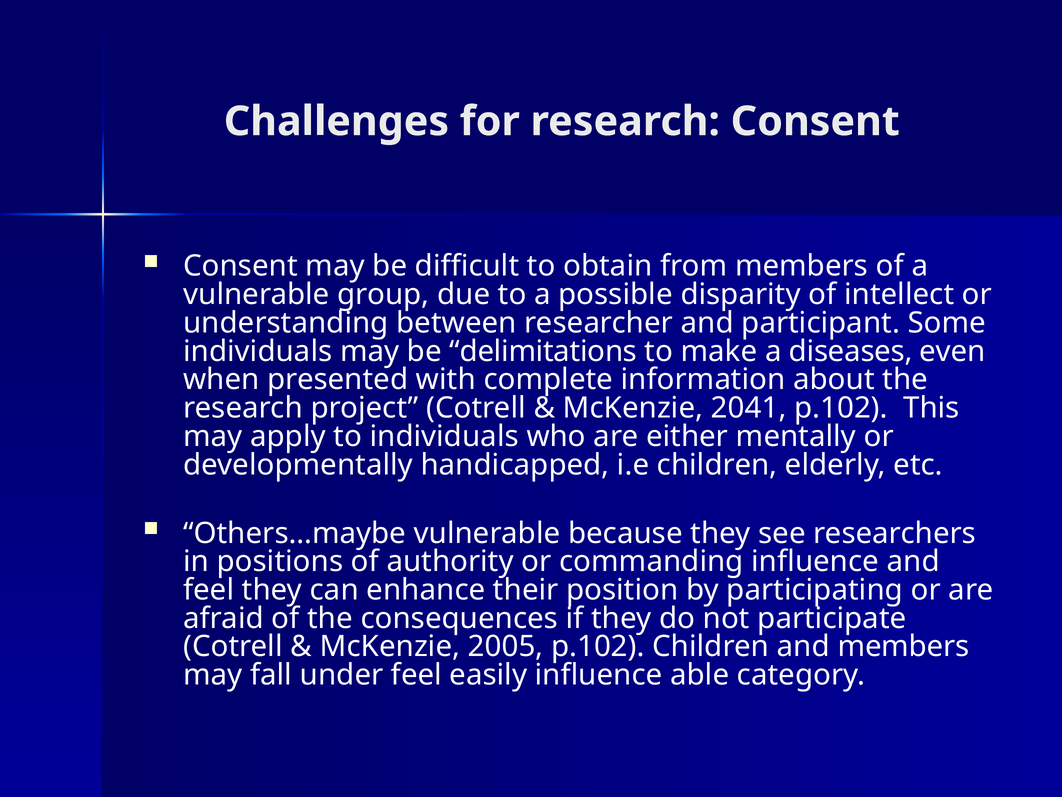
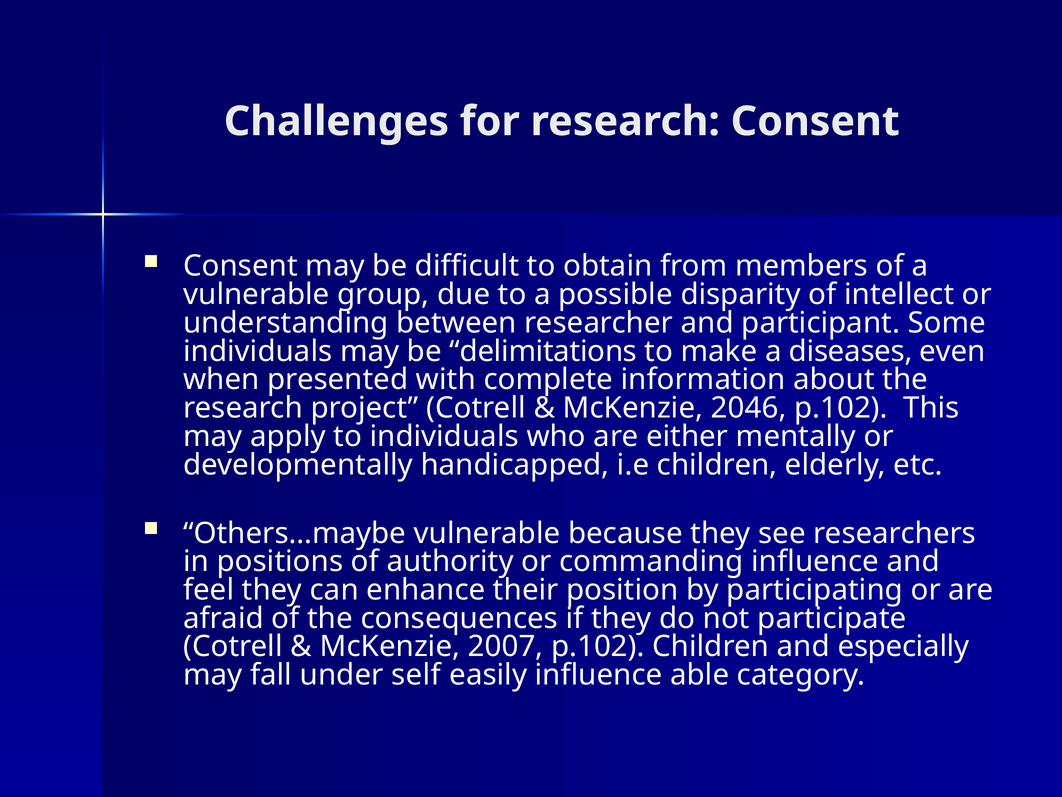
2041: 2041 -> 2046 (749, 408)
2005: 2005 -> 2007 (506, 646)
and members: members -> especially (903, 646)
under feel: feel -> self (416, 675)
